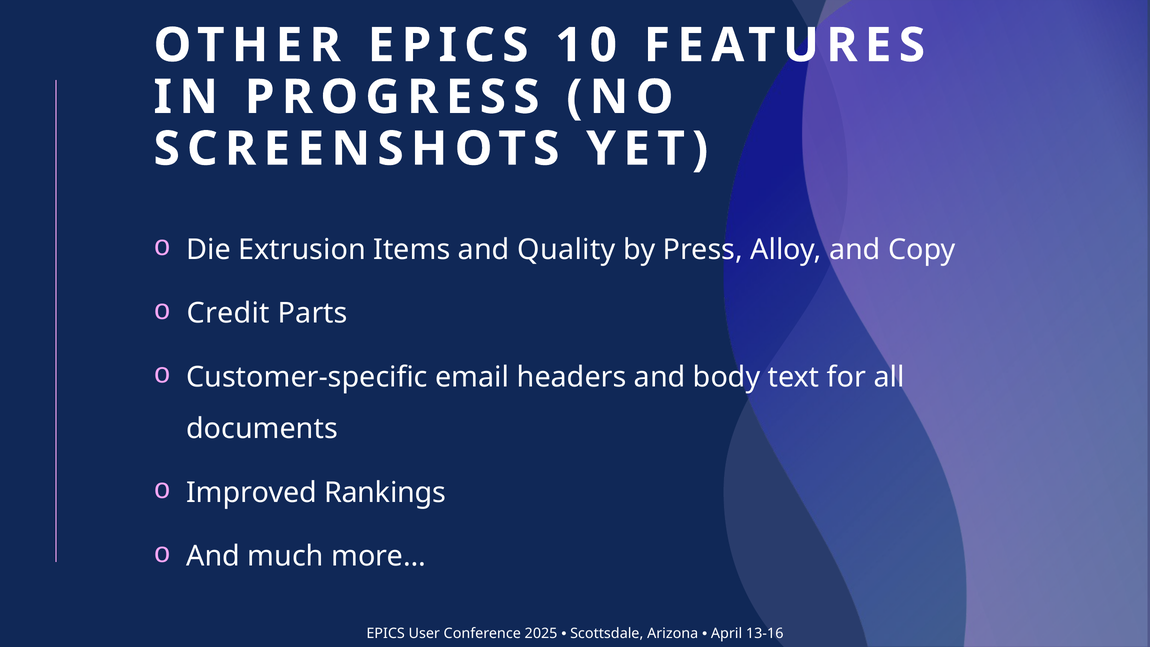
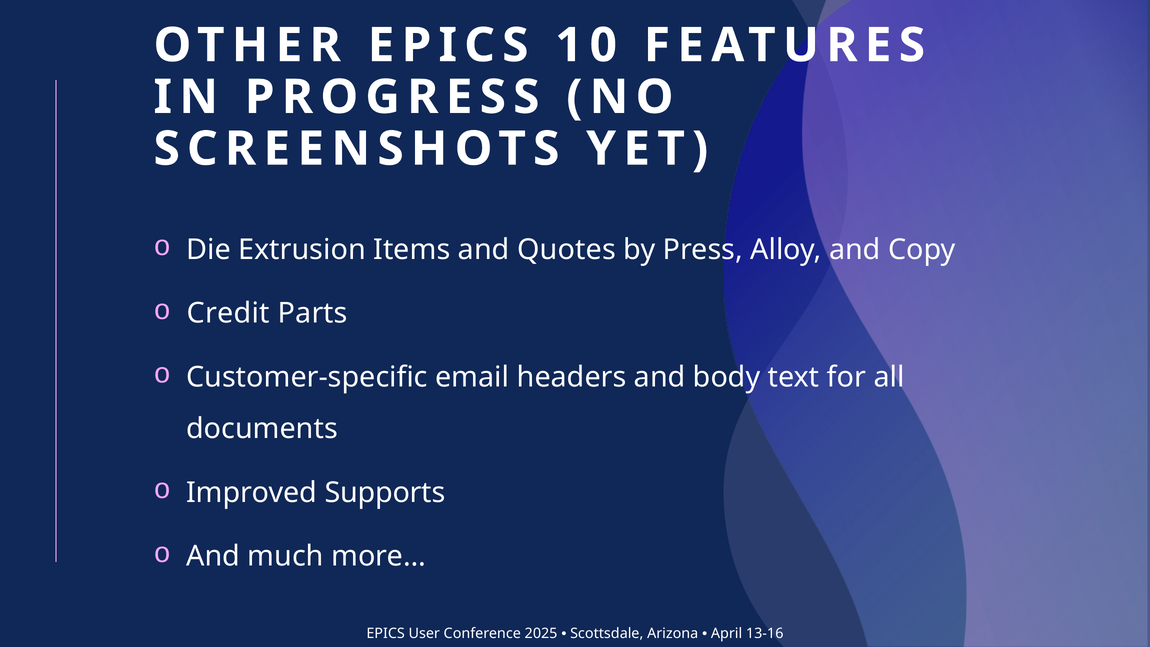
Quality: Quality -> Quotes (566, 250)
Rankings: Rankings -> Supports (385, 493)
